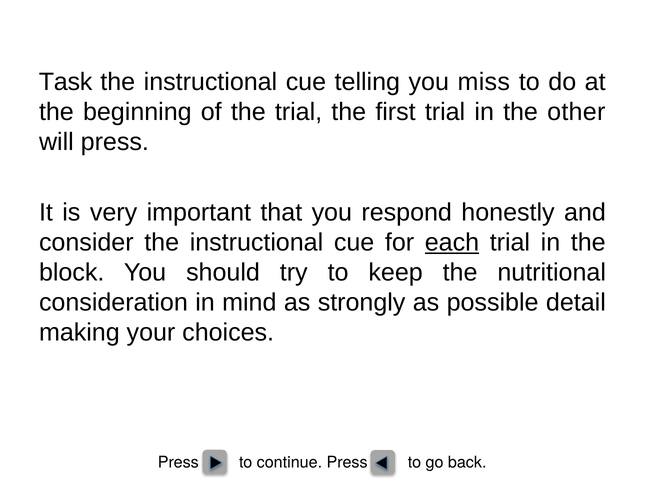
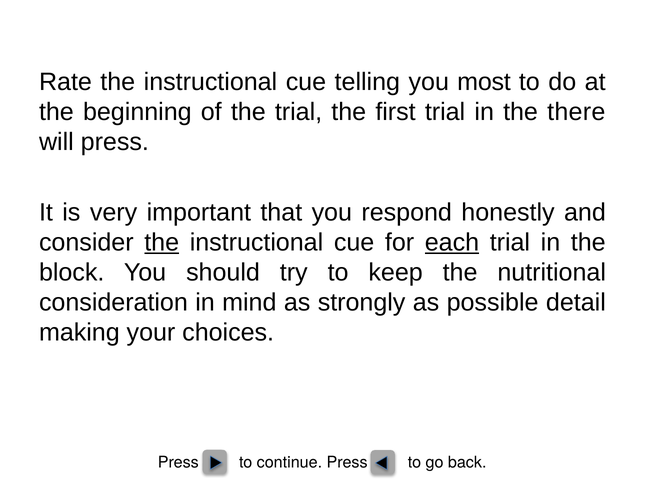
Task: Task -> Rate (65, 82)
miss: miss -> most (484, 82)
other: other -> there (576, 112)
the underline: none -> present (162, 242)
